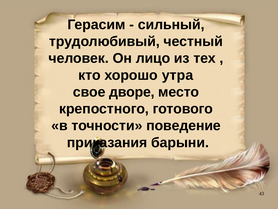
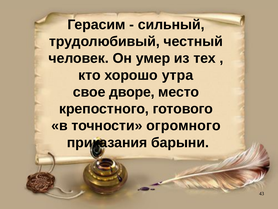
лицо: лицо -> умер (153, 58)
поведение: поведение -> огромного (183, 125)
